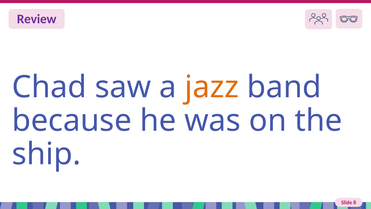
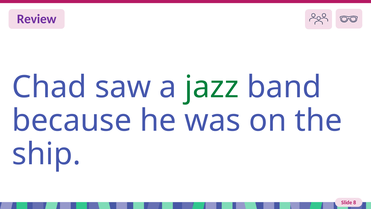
jazz colour: orange -> green (212, 87)
